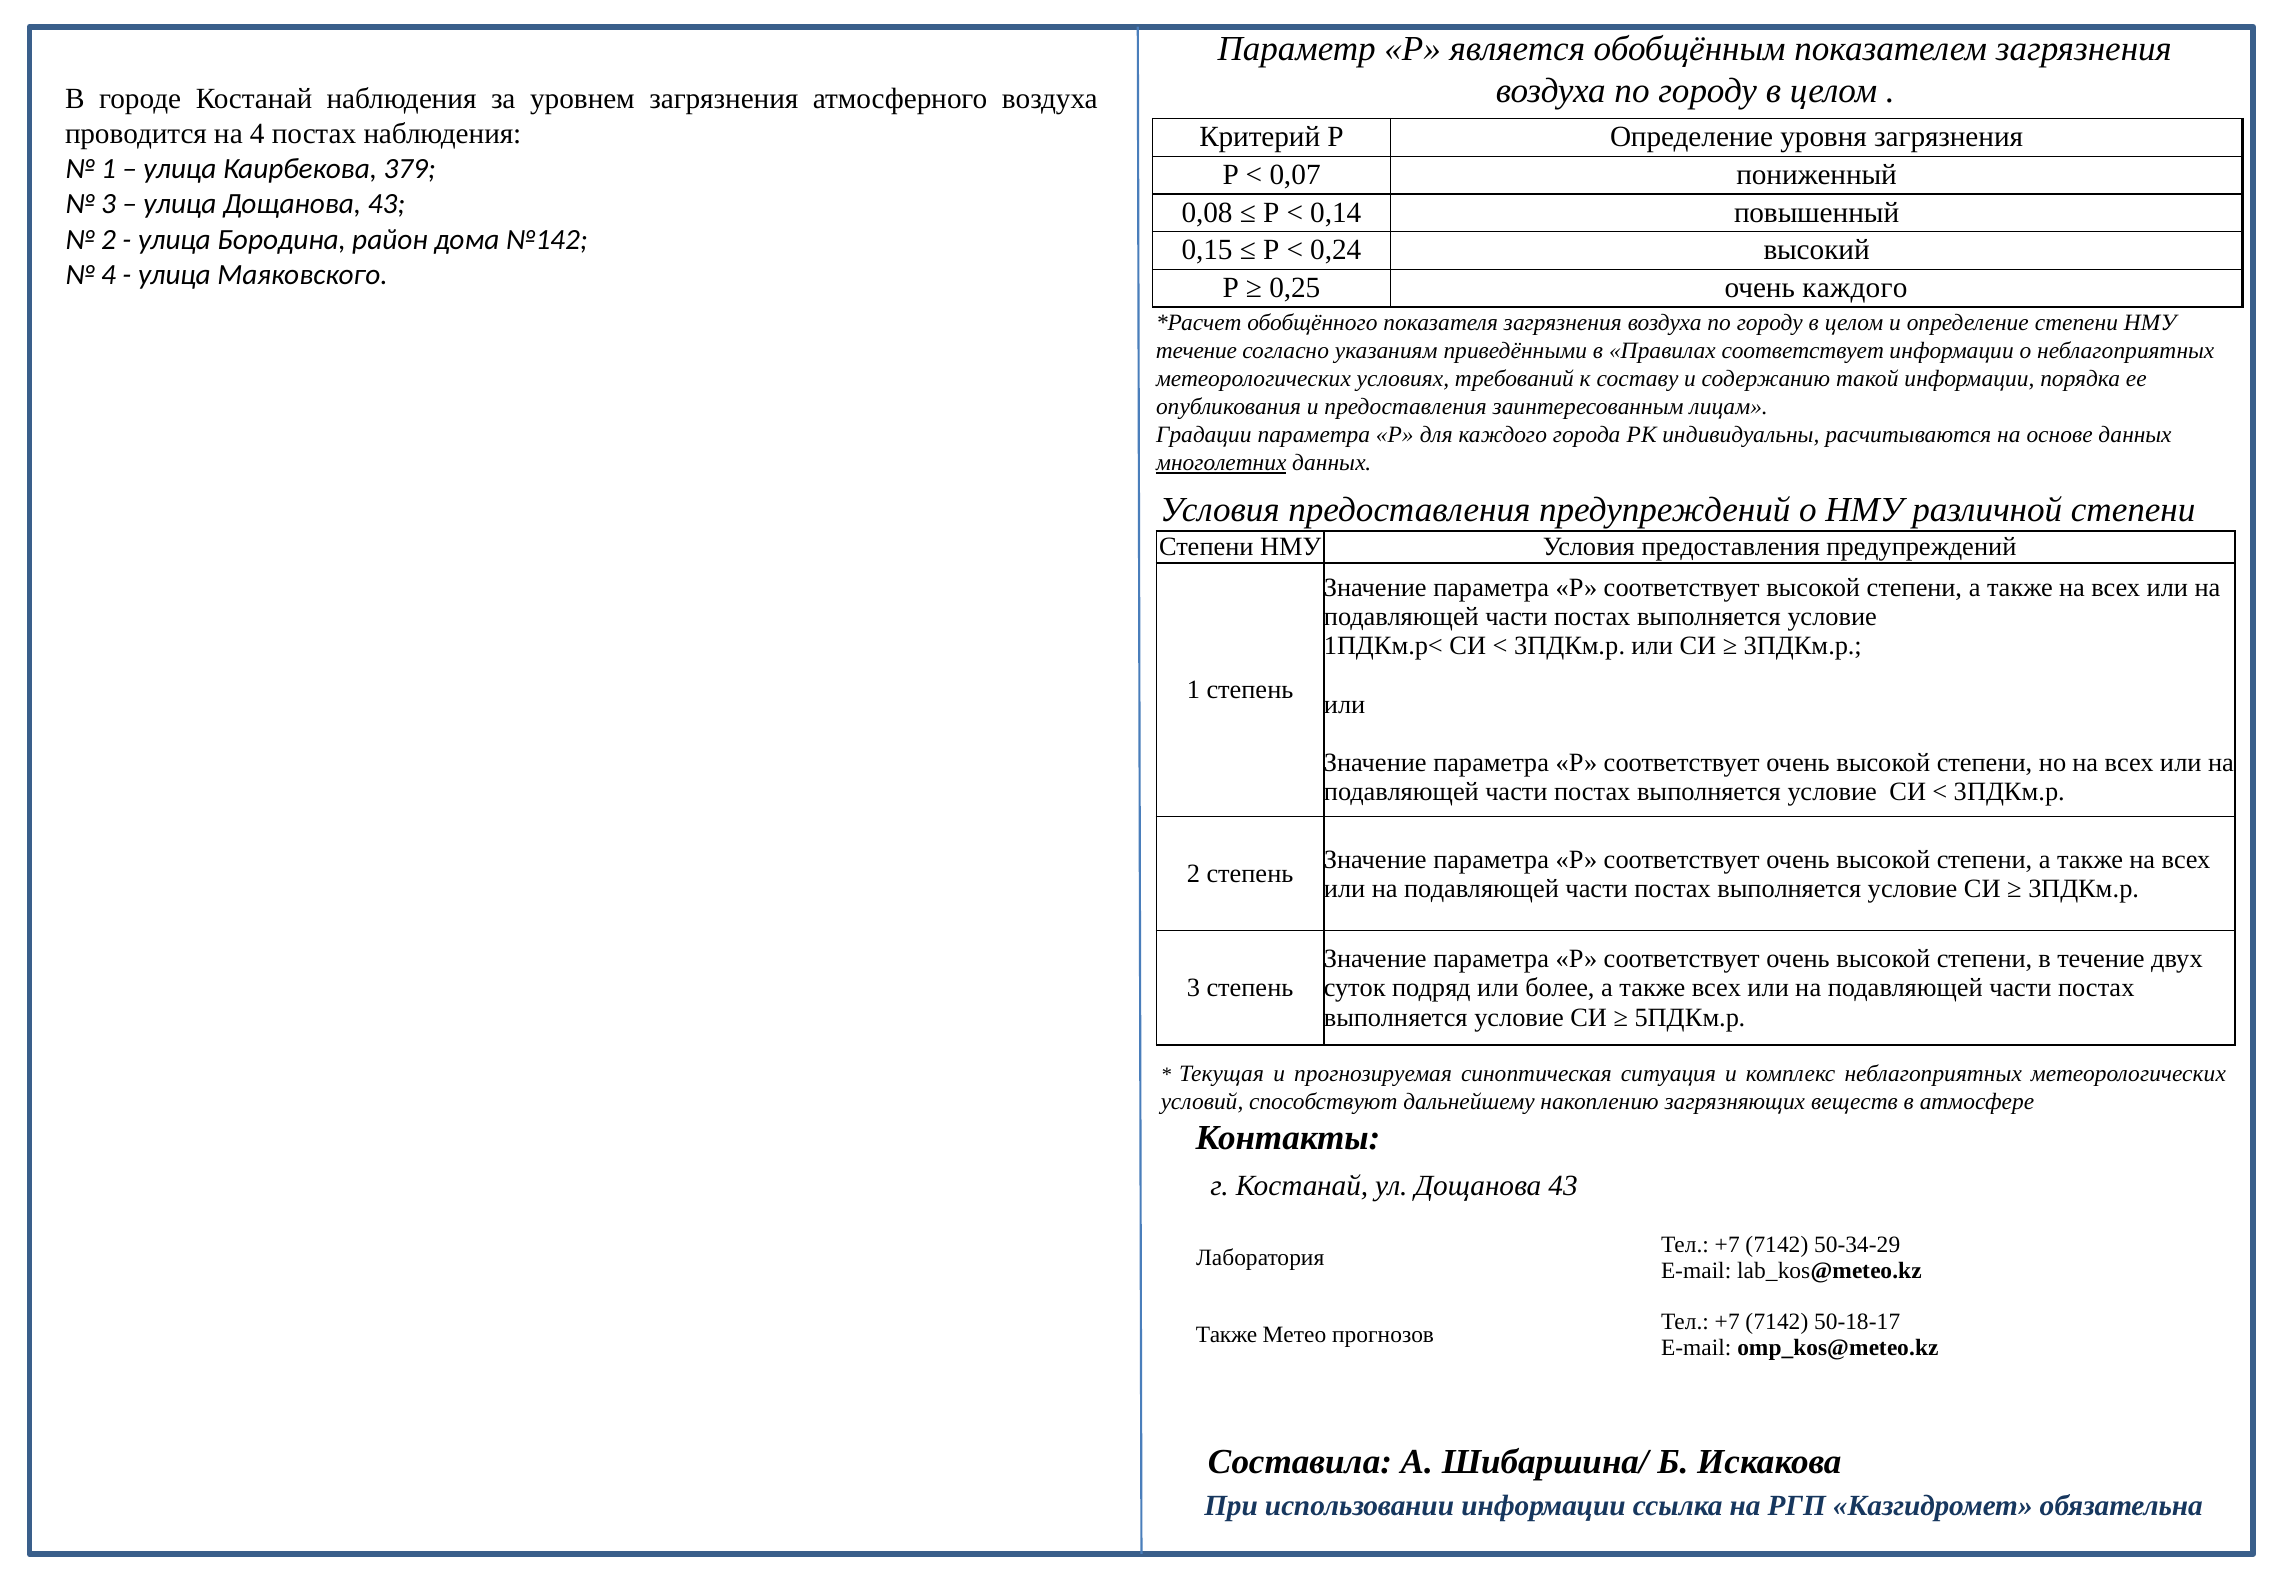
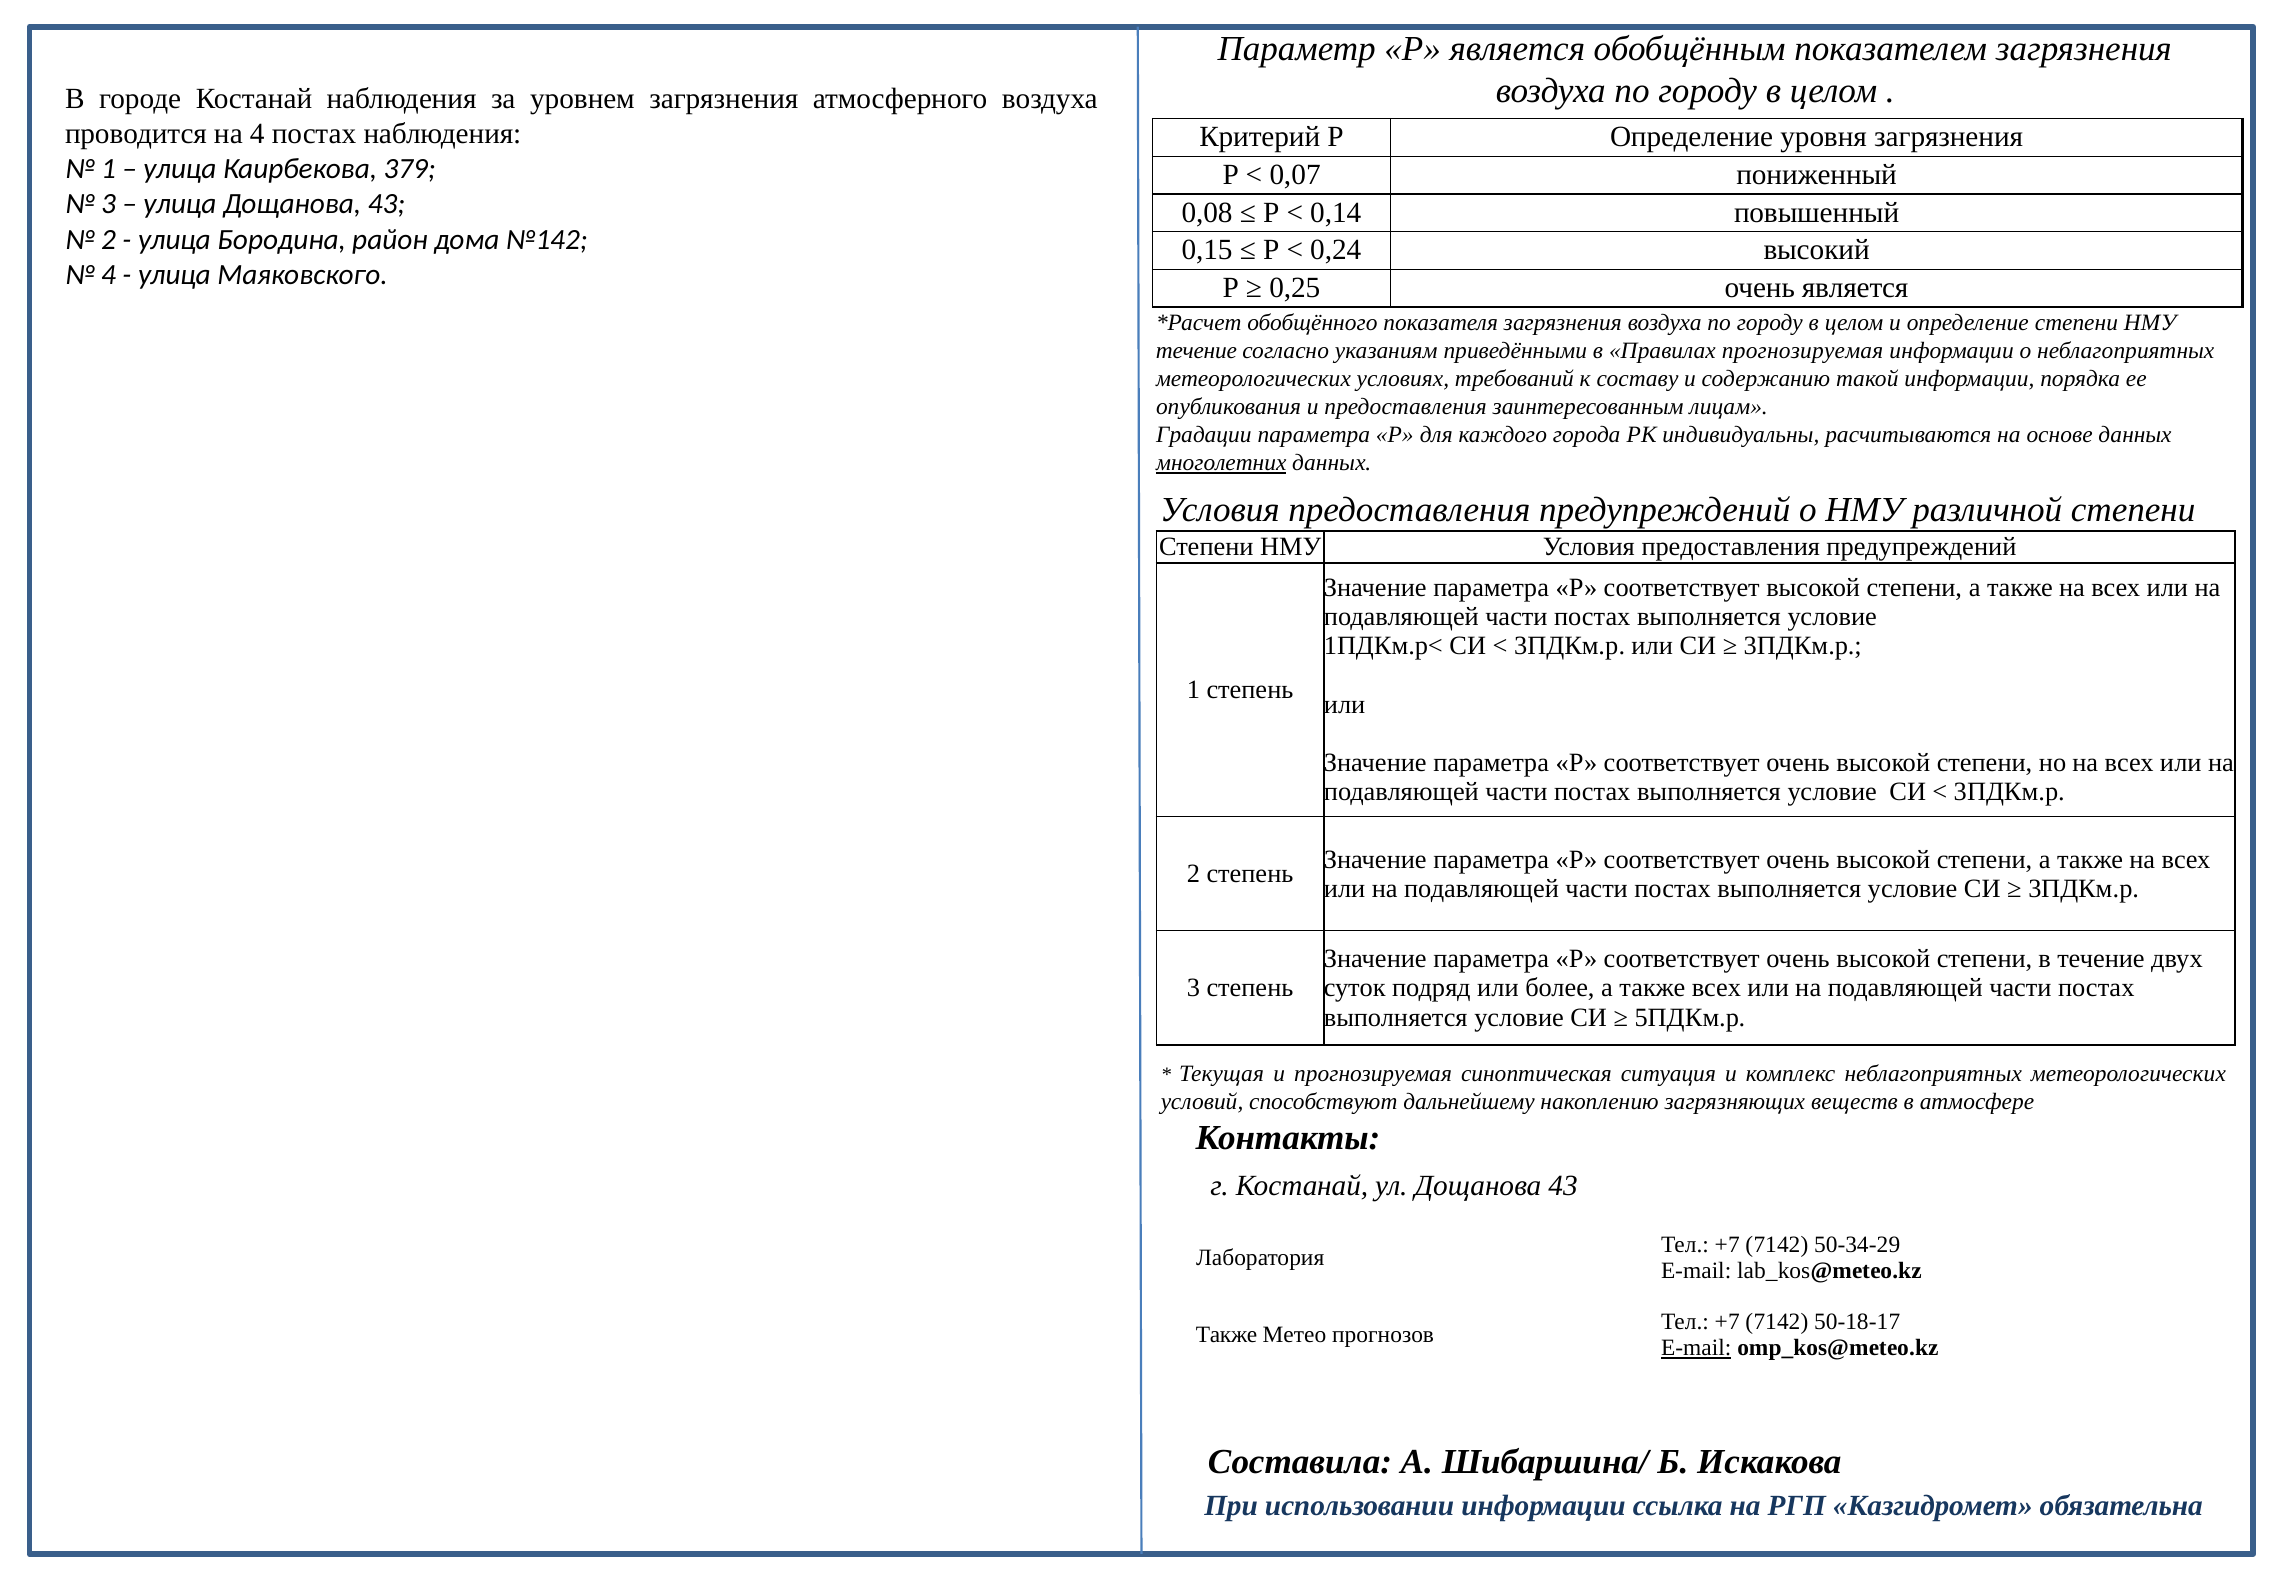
очень каждого: каждого -> является (1855, 288)
Правилах соответствует: соответствует -> прогнозируемая (1803, 351)
E-mail underline: none -> present (1696, 1348)
